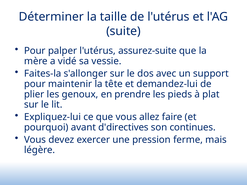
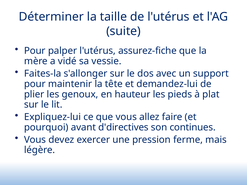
assurez-suite: assurez-suite -> assurez-fiche (147, 51)
prendre: prendre -> hauteur (133, 94)
